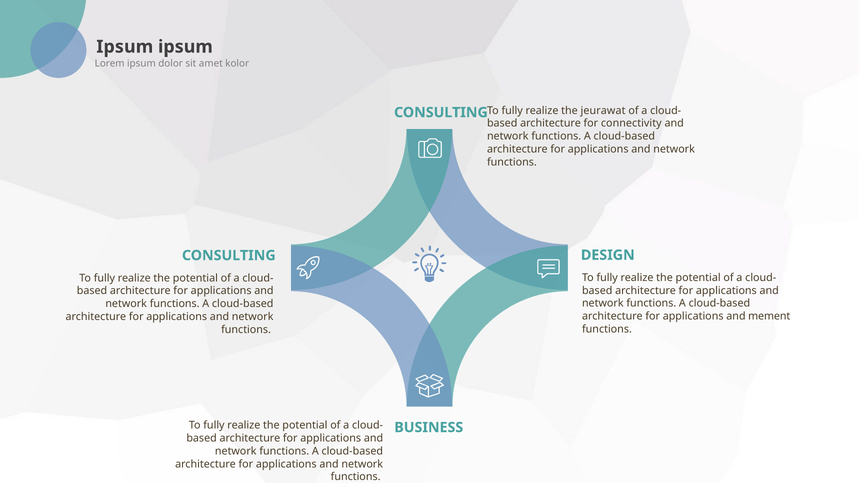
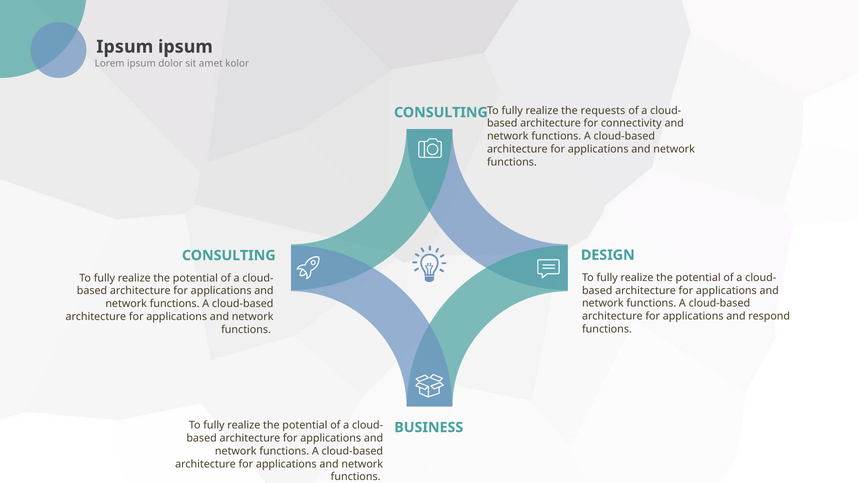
jeurawat: jeurawat -> requests (603, 111)
mement: mement -> respond (769, 316)
